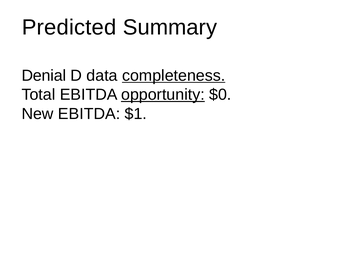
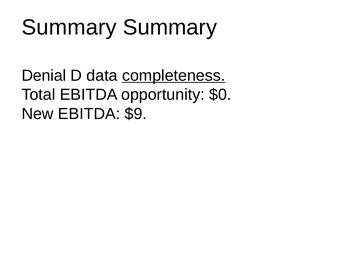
Predicted: Predicted -> Summary (69, 27)
opportunity underline: present -> none (163, 95)
$1: $1 -> $9 (136, 114)
